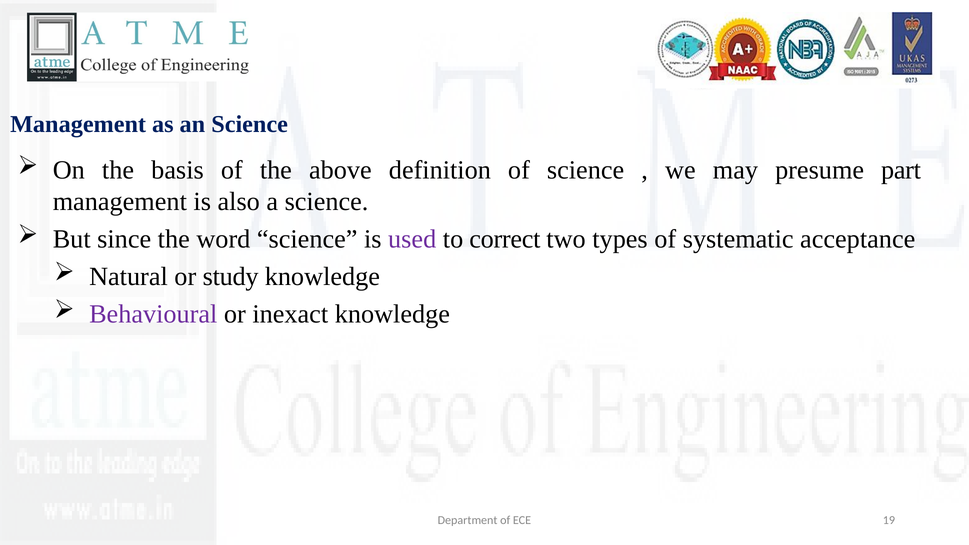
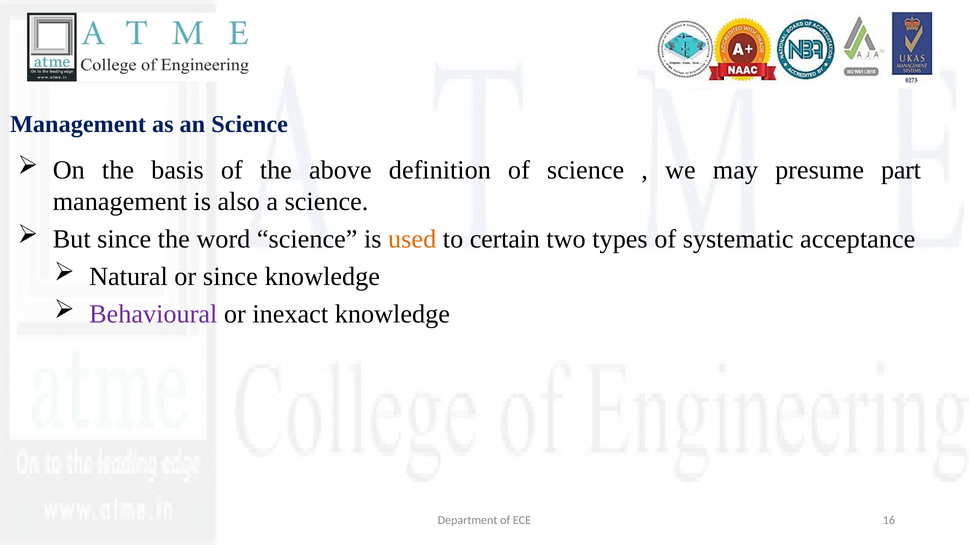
used colour: purple -> orange (412, 239)
correct: correct -> certain (505, 239)
or study: study -> since (230, 277)
19: 19 -> 16 (889, 520)
